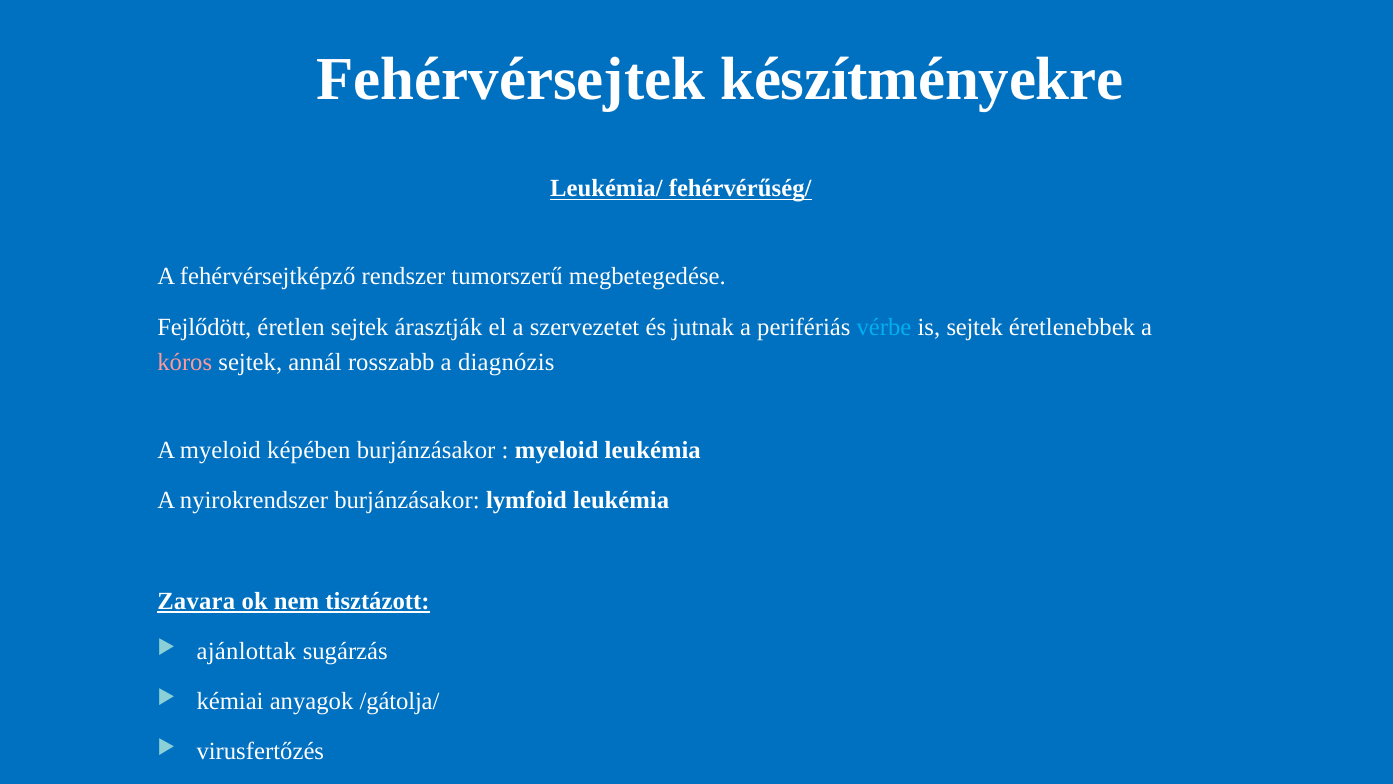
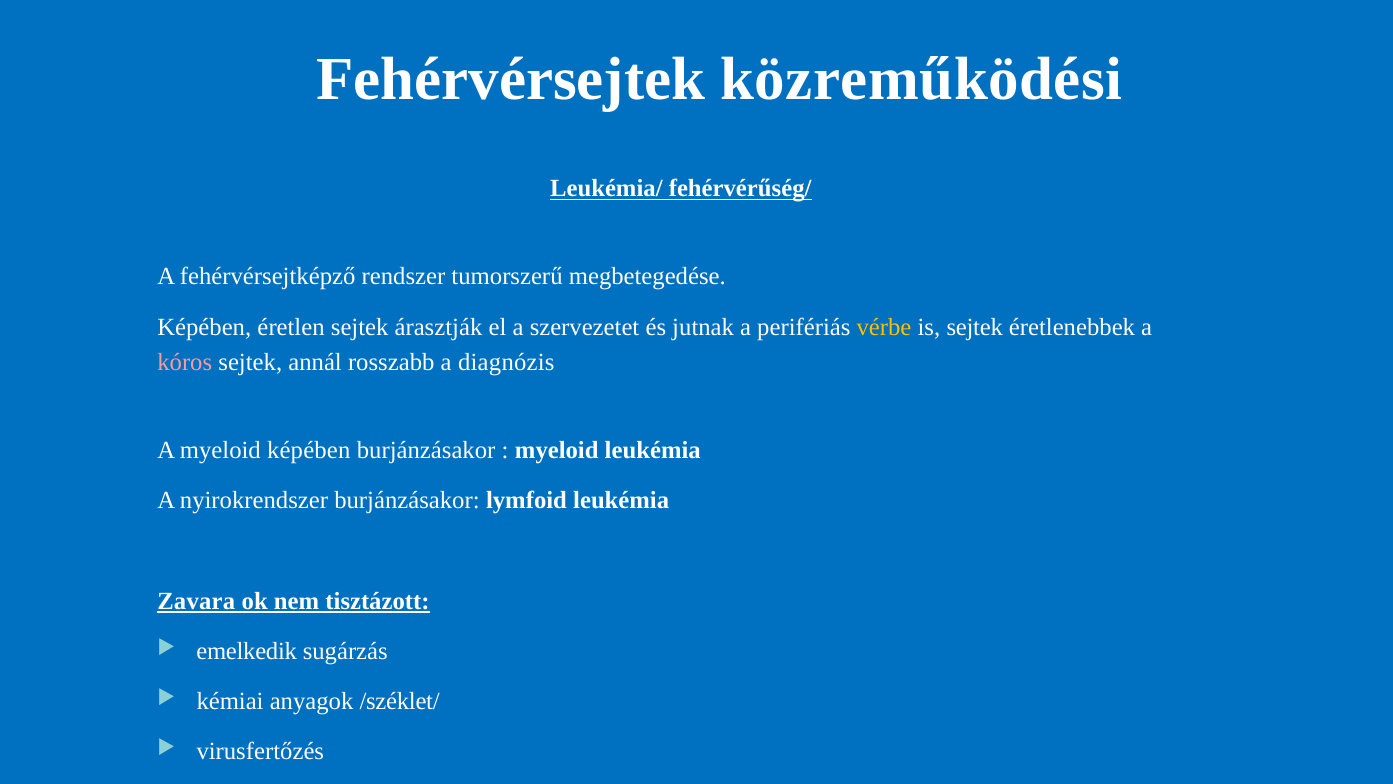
készítményekre: készítményekre -> közreműködési (922, 80)
Fejlődött: Fejlődött -> Képében (204, 327)
vérbe colour: light blue -> yellow (884, 327)
ajánlottak: ajánlottak -> emelkedik (247, 651)
/gátolja/: /gátolja/ -> /széklet/ (400, 701)
